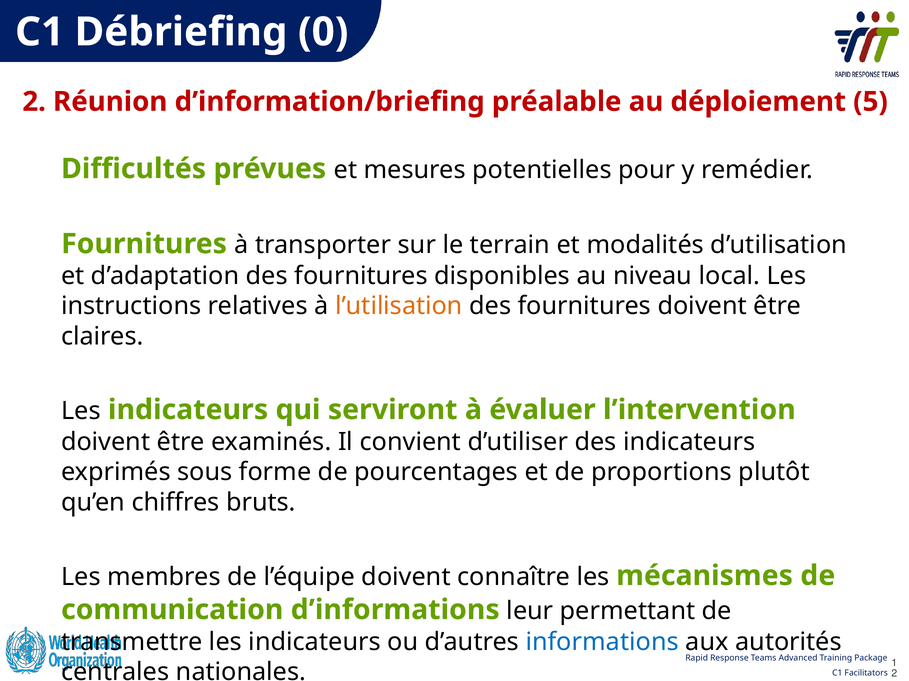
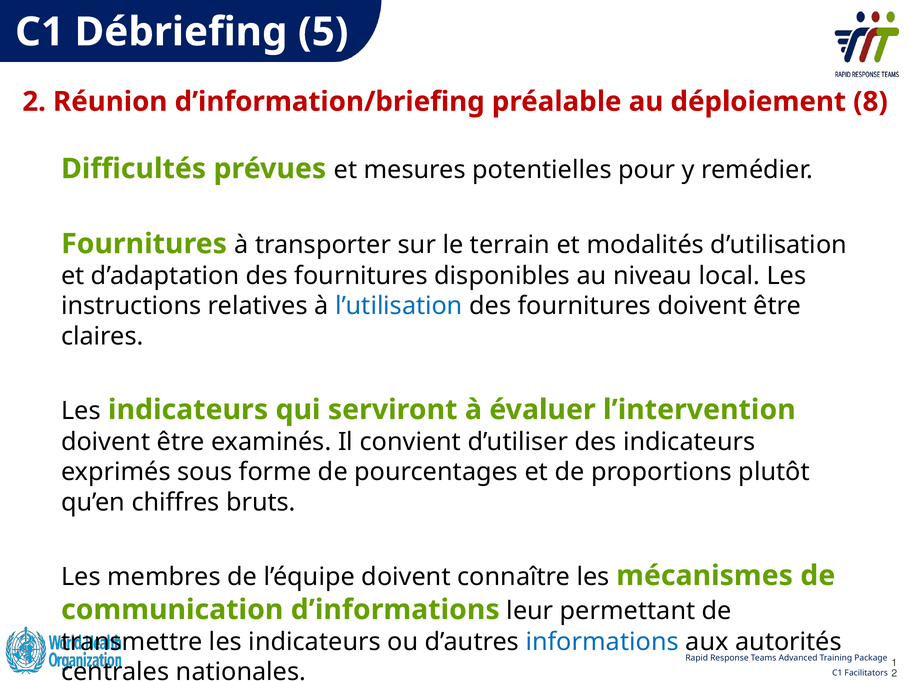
0: 0 -> 5 (323, 32)
5: 5 -> 8 (870, 102)
l’utilisation colour: orange -> blue (399, 306)
